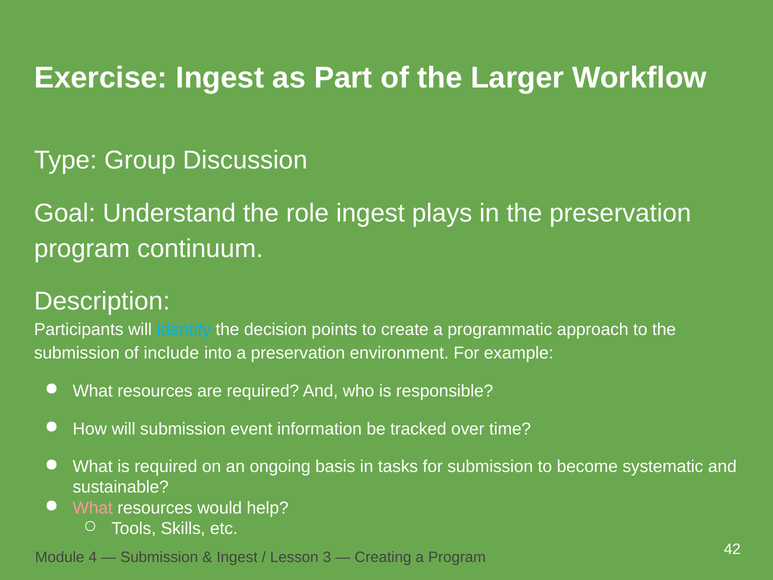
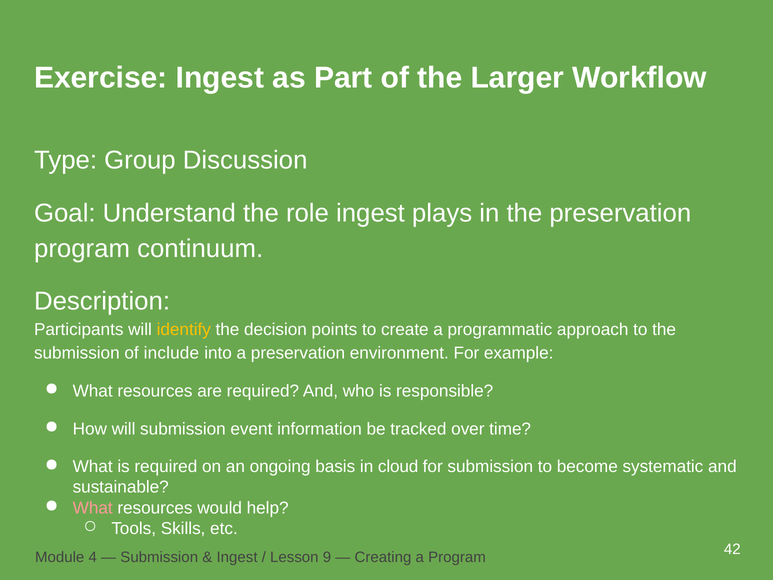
identify colour: light blue -> yellow (184, 329)
tasks: tasks -> cloud (398, 466)
3: 3 -> 9 (327, 557)
